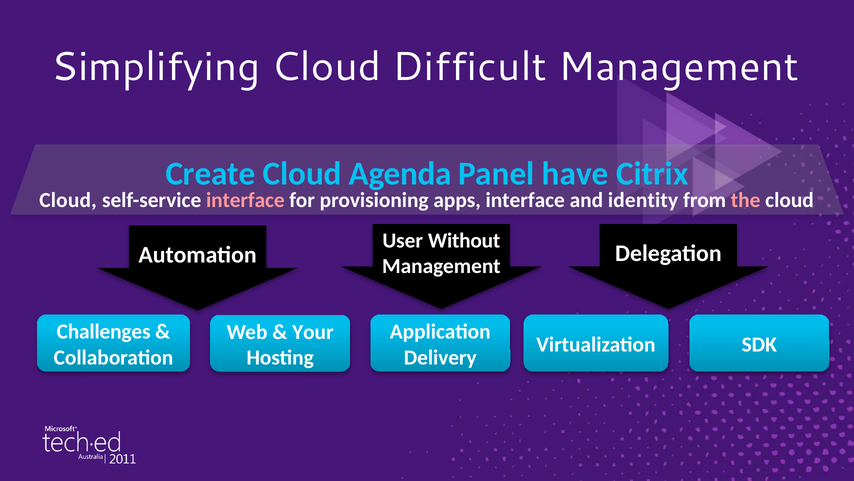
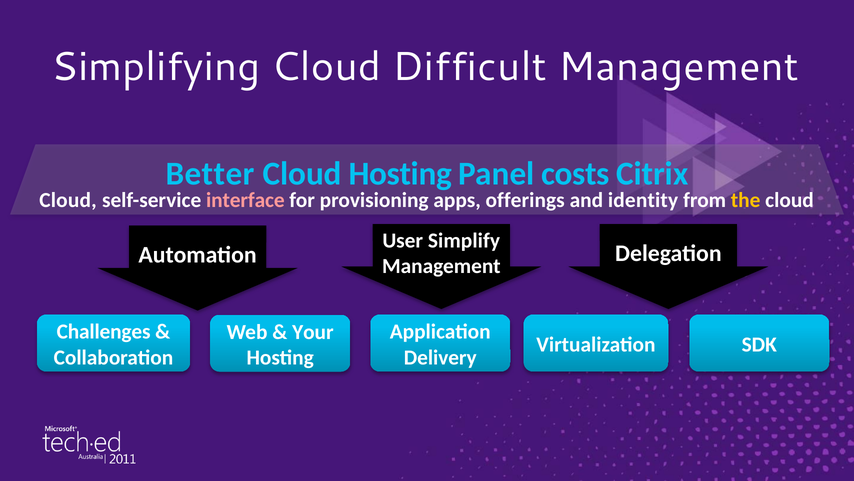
Create: Create -> Better (210, 173)
Cloud Agenda: Agenda -> Hosting (400, 173)
have: have -> costs (575, 173)
apps interface: interface -> offerings (525, 200)
the colour: pink -> yellow (746, 200)
Without: Without -> Simplify (464, 240)
